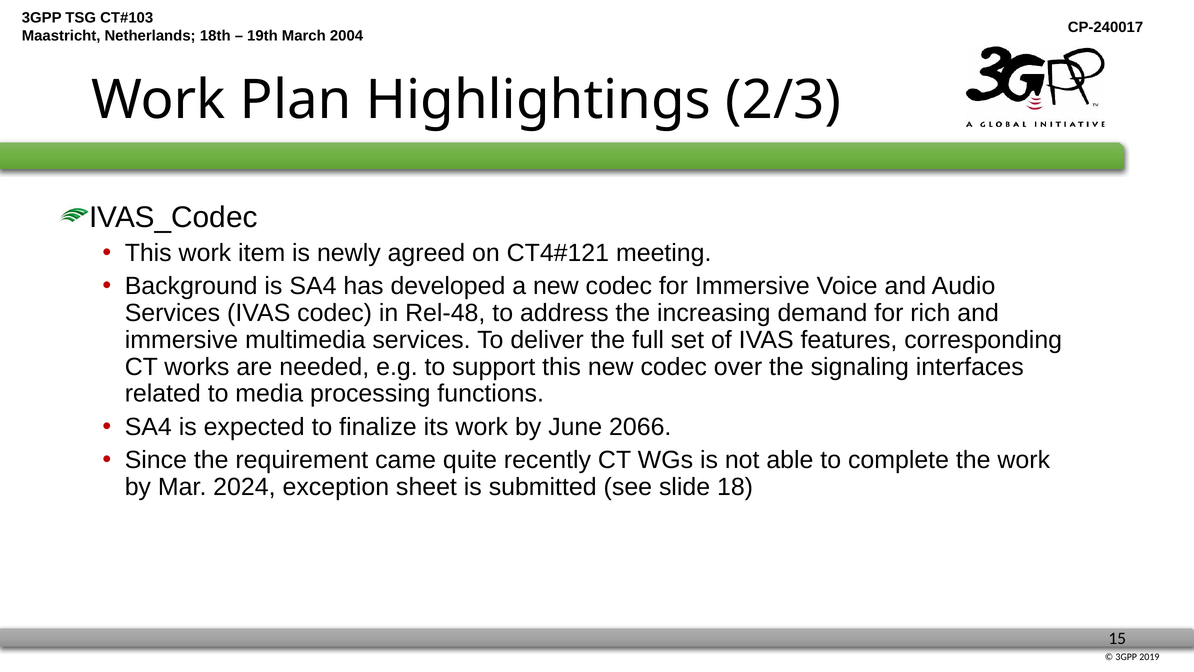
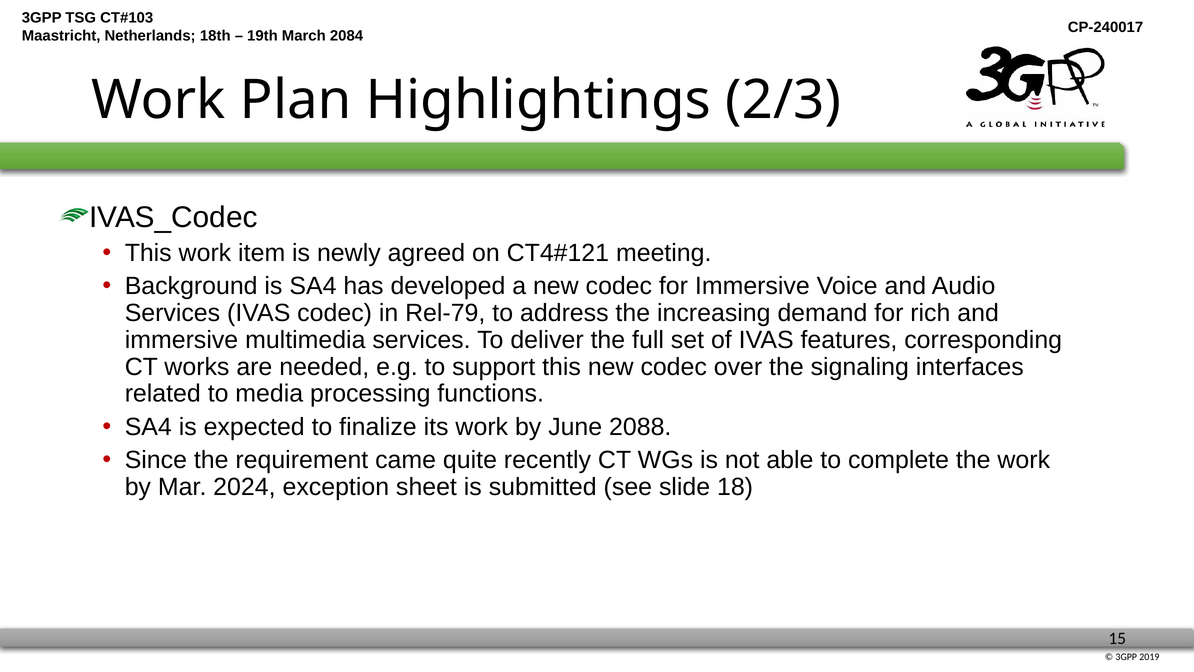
2004: 2004 -> 2084 (347, 36)
Rel-48: Rel-48 -> Rel-79 (445, 313)
2066: 2066 -> 2088 (640, 427)
